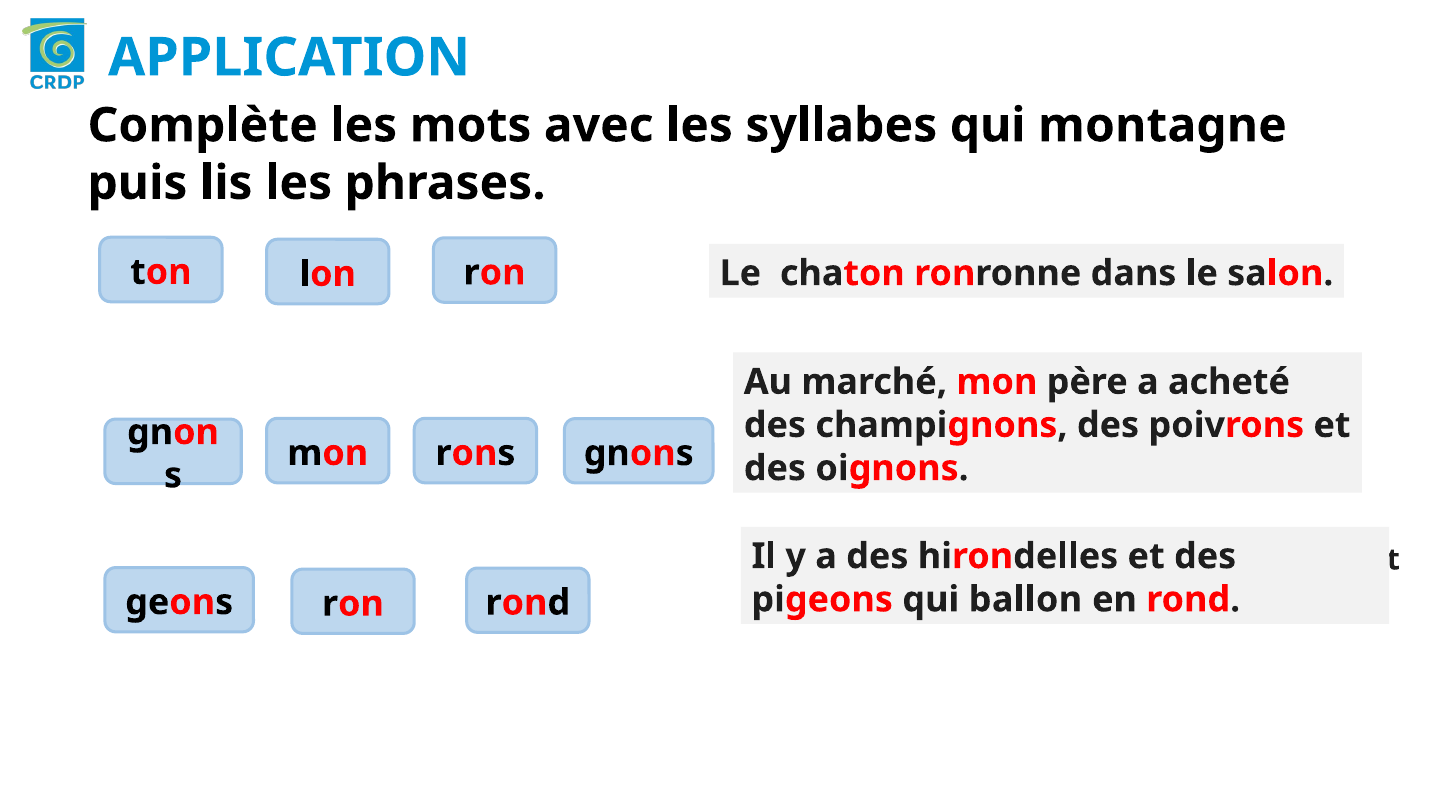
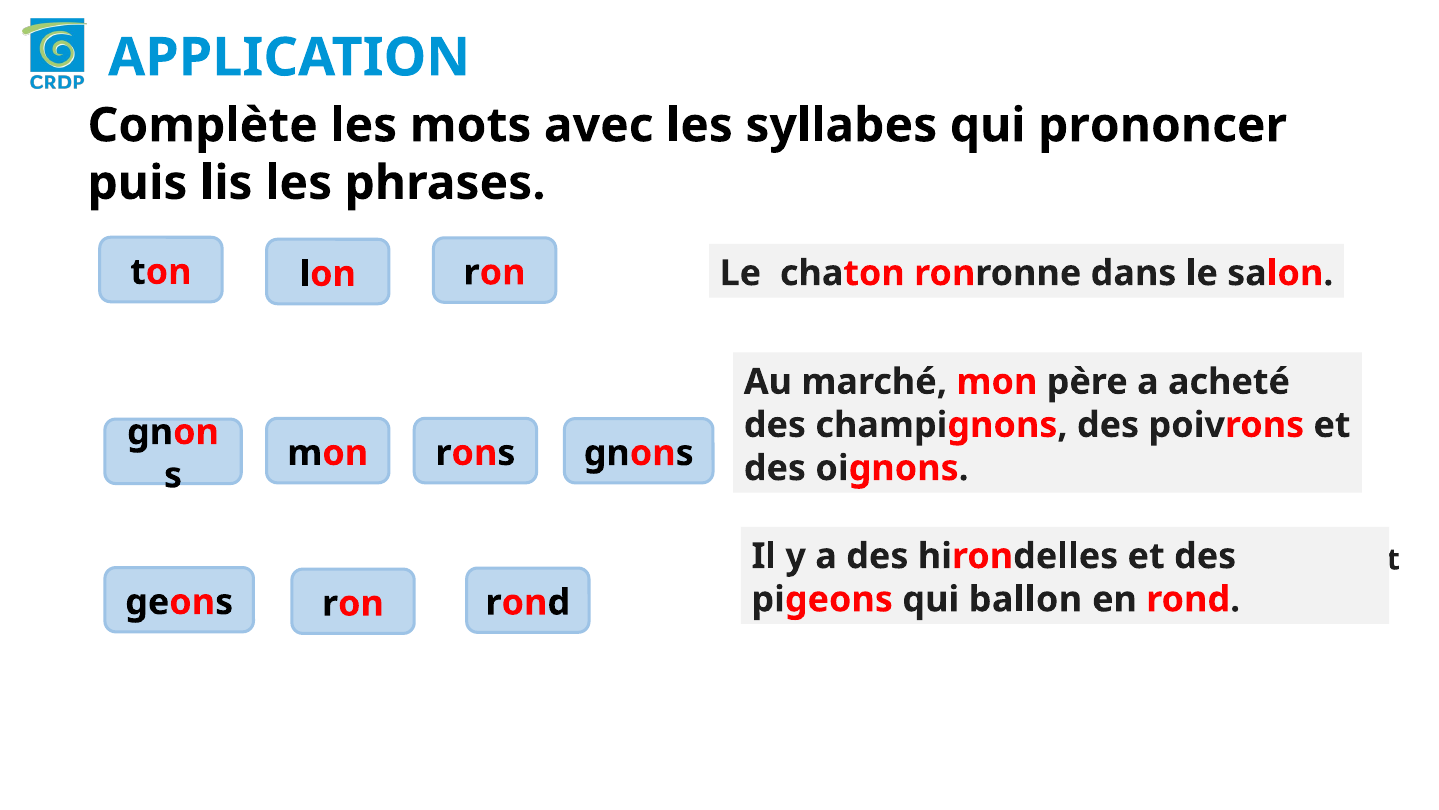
montagne: montagne -> prononcer (1163, 125)
